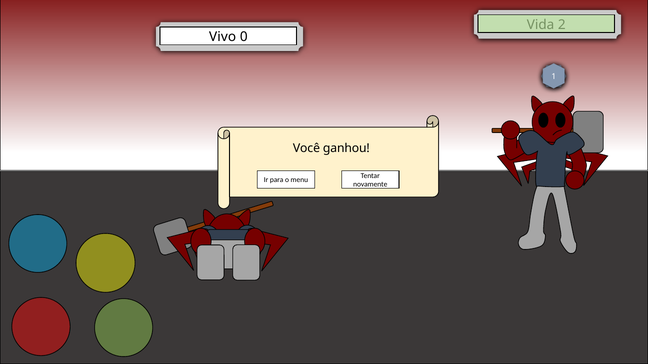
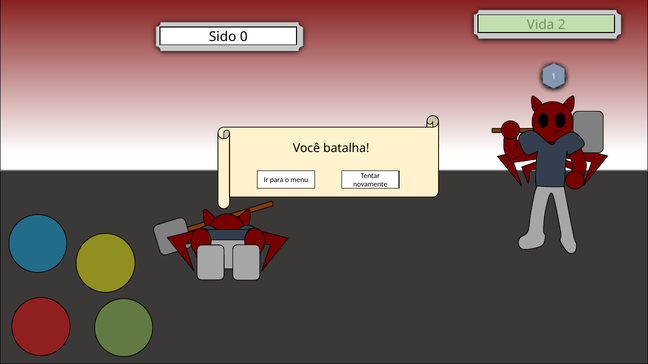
Vivo: Vivo -> Sido (223, 37)
ganhou: ganhou -> batalha (346, 149)
